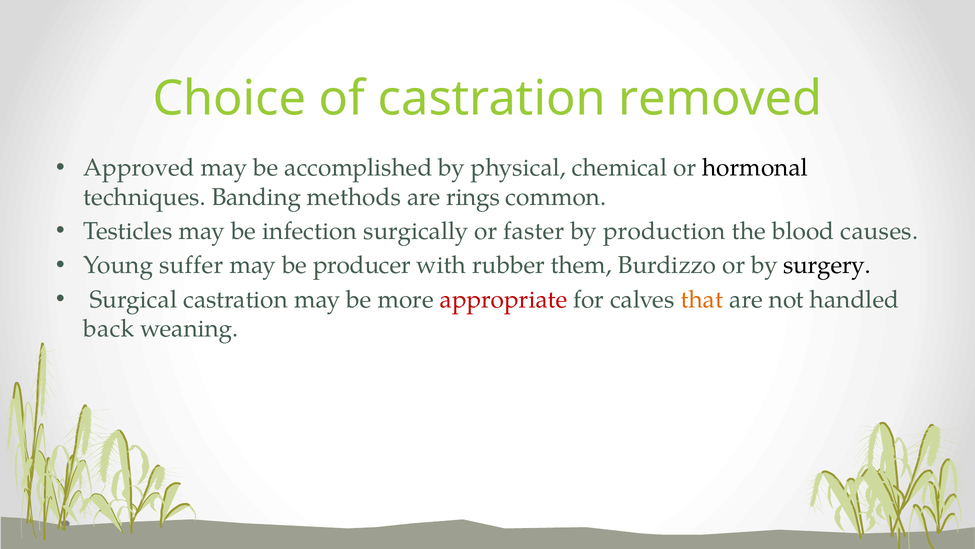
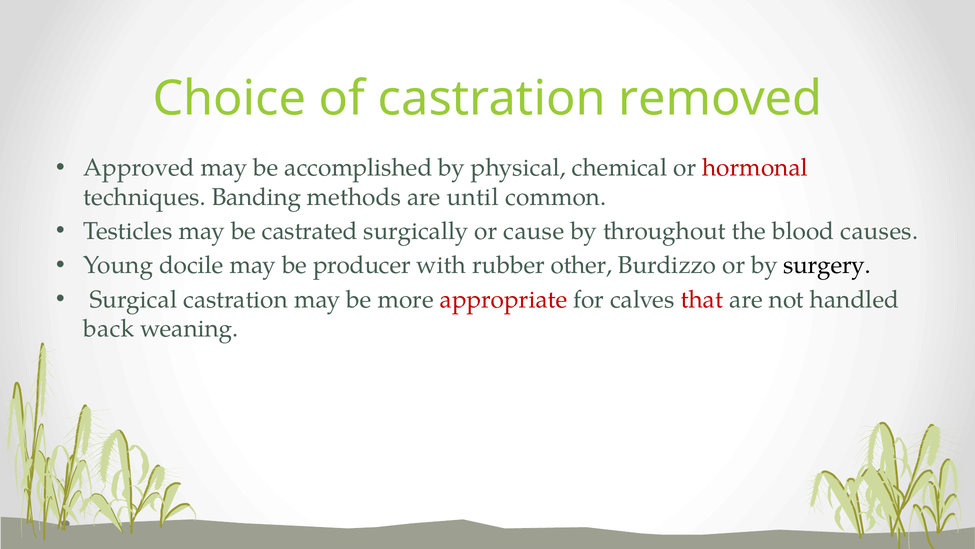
hormonal colour: black -> red (755, 168)
rings: rings -> until (473, 197)
infection: infection -> castrated (310, 231)
faster: faster -> cause (534, 231)
production: production -> throughout (664, 231)
suffer: suffer -> docile (191, 265)
them: them -> other (581, 265)
that colour: orange -> red (702, 299)
